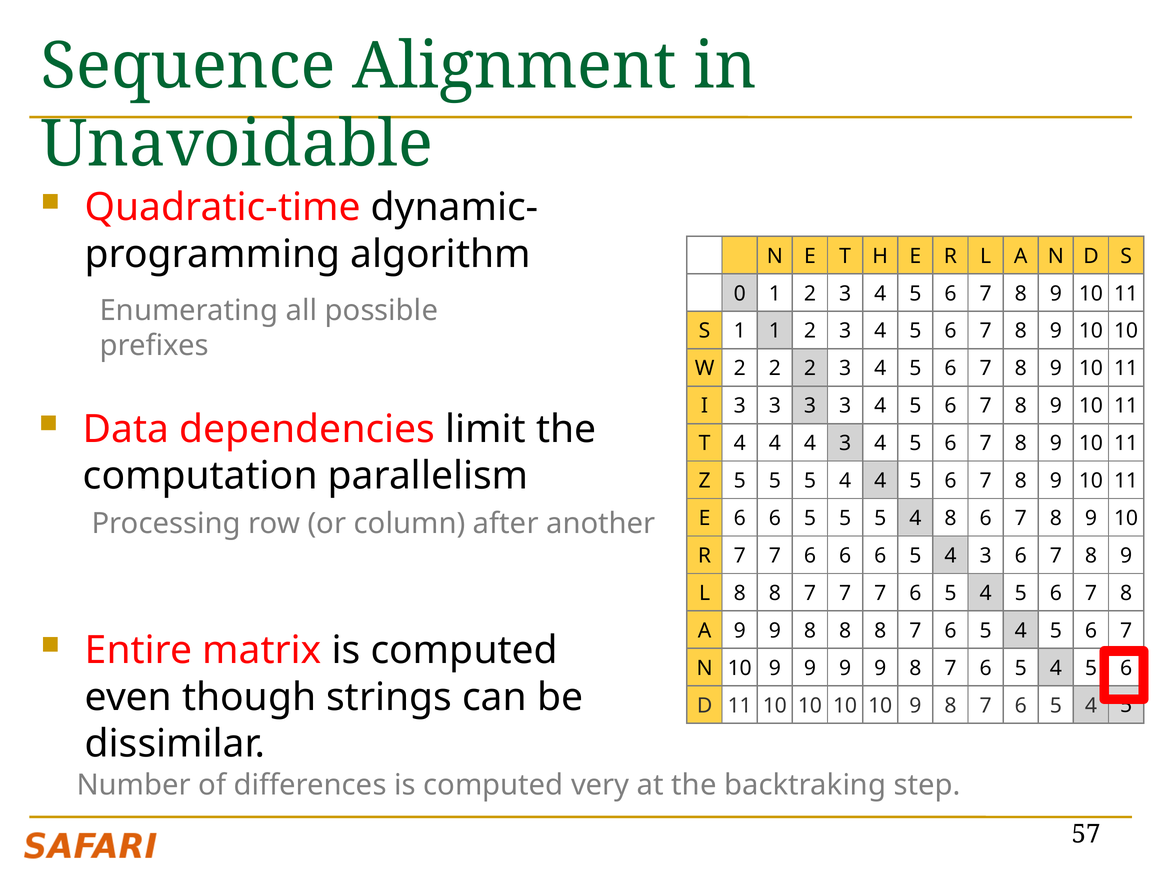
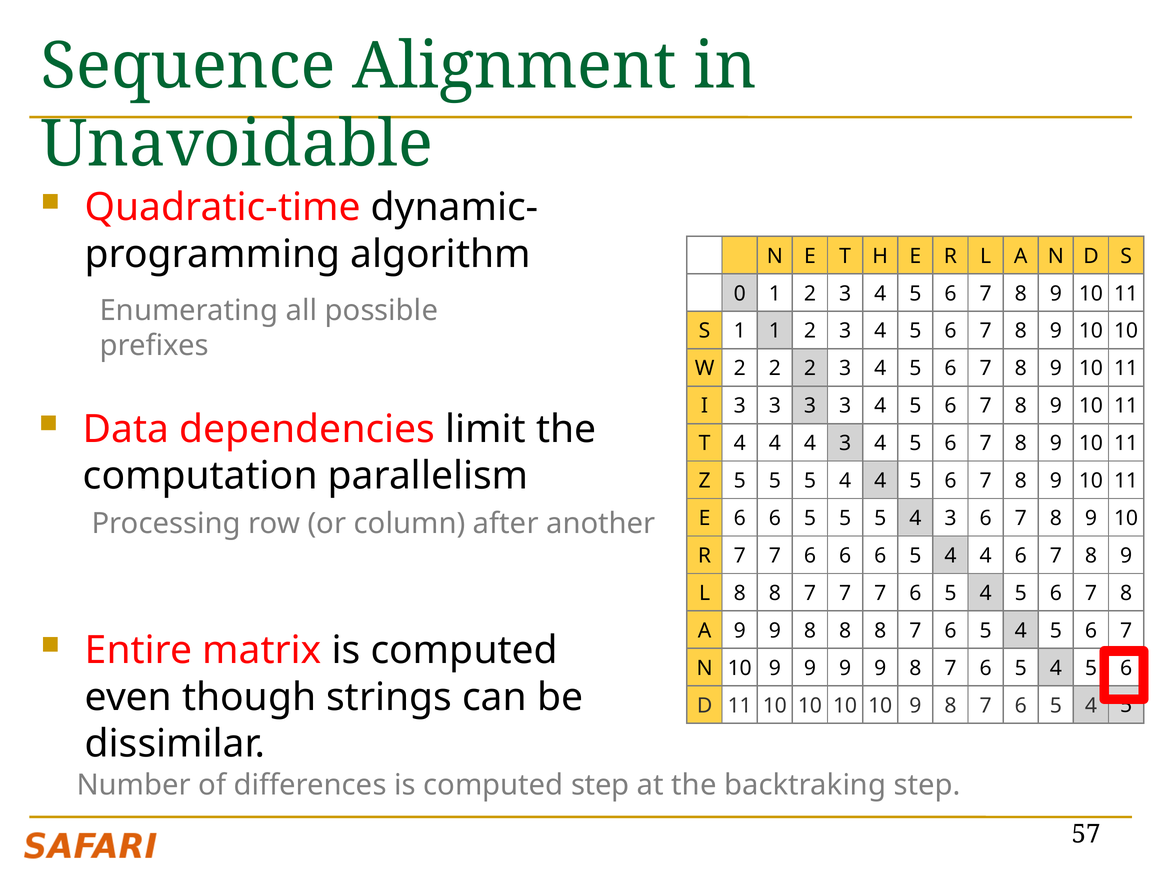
5 4 8: 8 -> 3 (951, 518)
6 5 4 3: 3 -> 4 (986, 556)
computed very: very -> step (600, 786)
